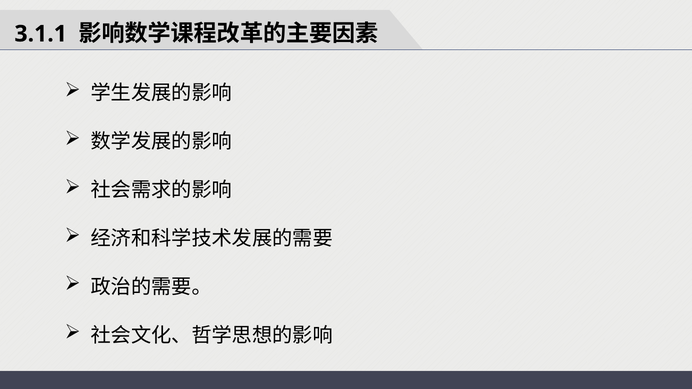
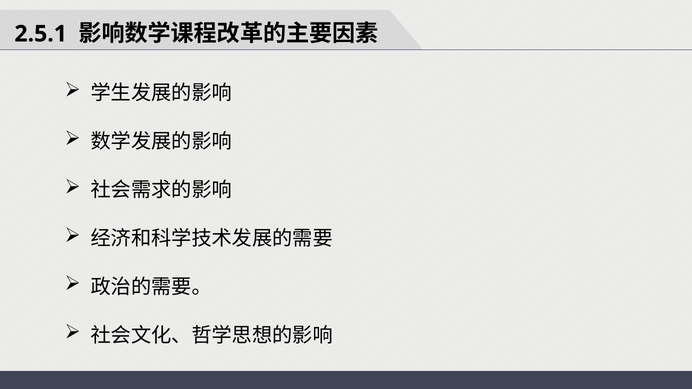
3.1.1: 3.1.1 -> 2.5.1 (41, 34)
